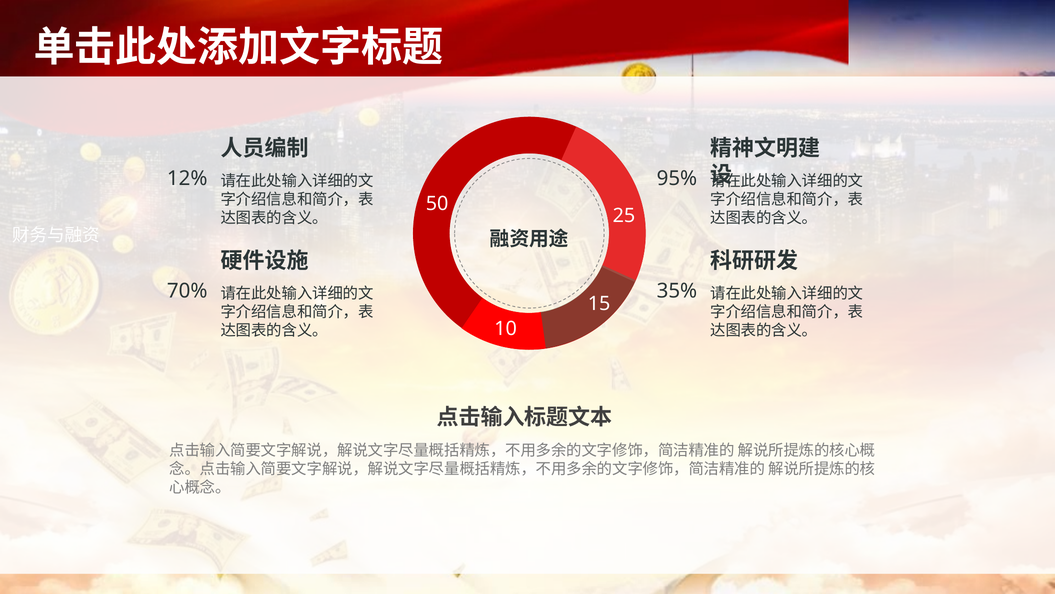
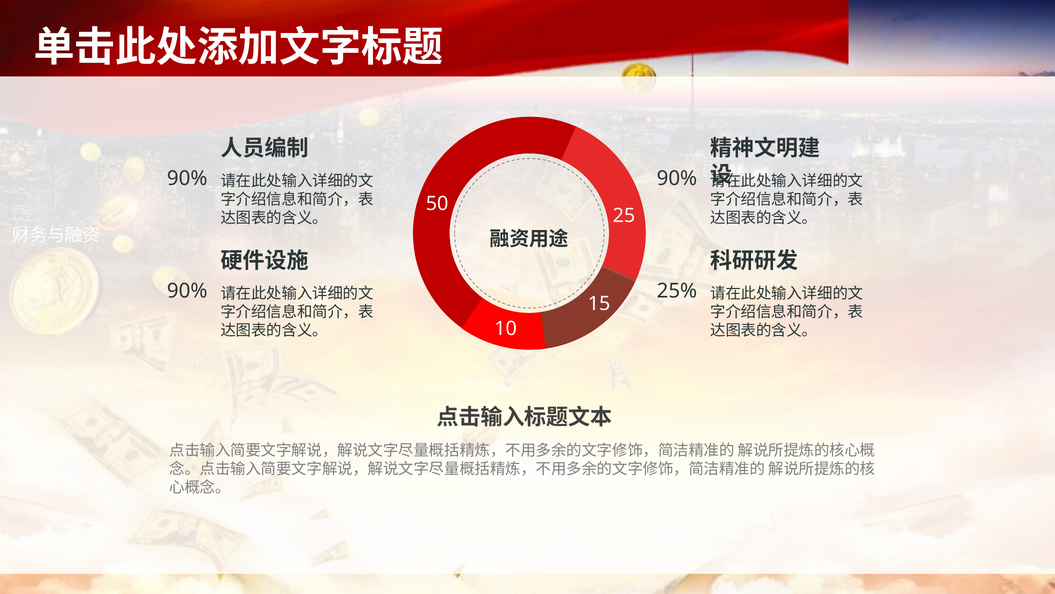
12%: 12% -> 90% (187, 178)
95%: 95% -> 90% (677, 178)
70%: 70% -> 90% (187, 291)
35%: 35% -> 25% (677, 291)
